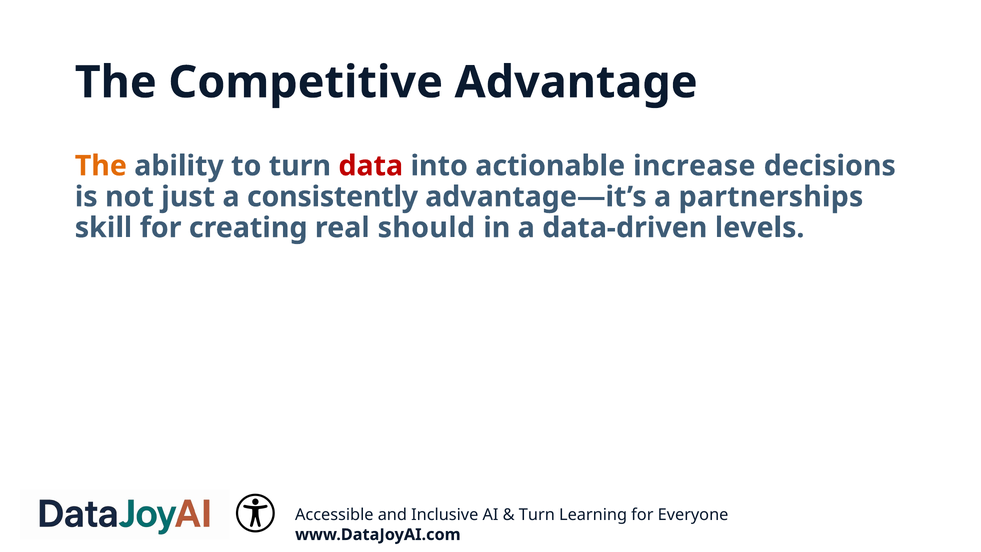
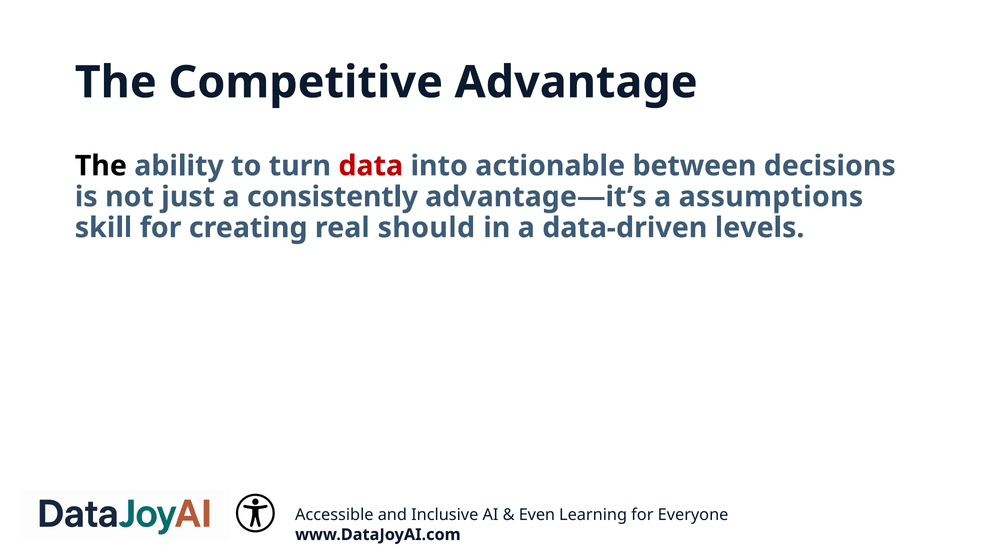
The colour: orange -> black (101, 166)
increase: increase -> between (695, 166)
partnerships: partnerships -> assumptions (771, 197)
Turn: Turn -> Even (537, 515)
